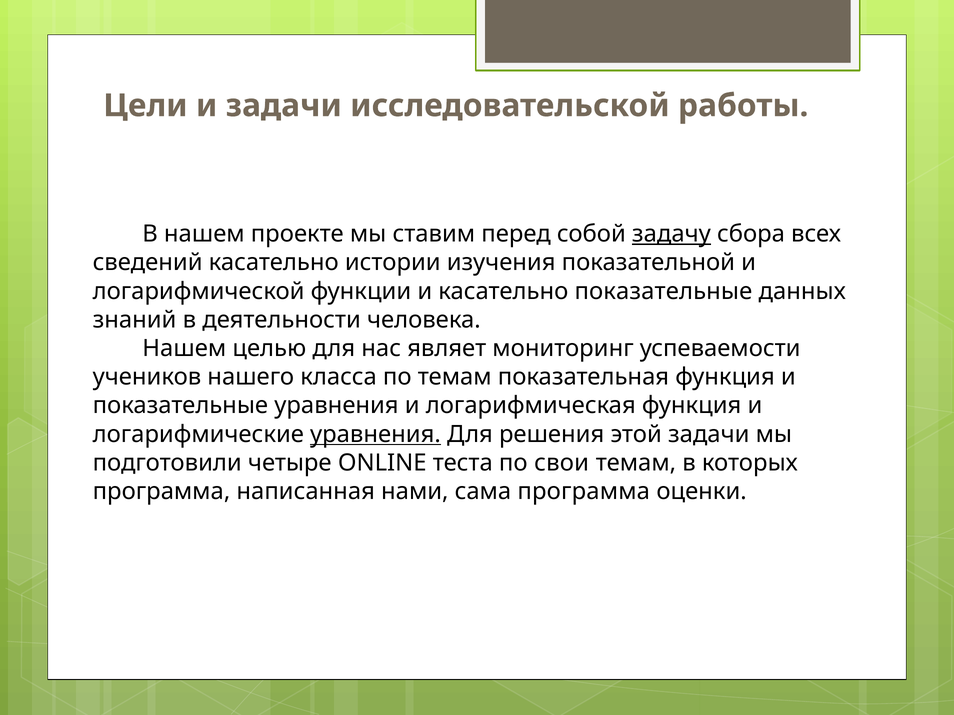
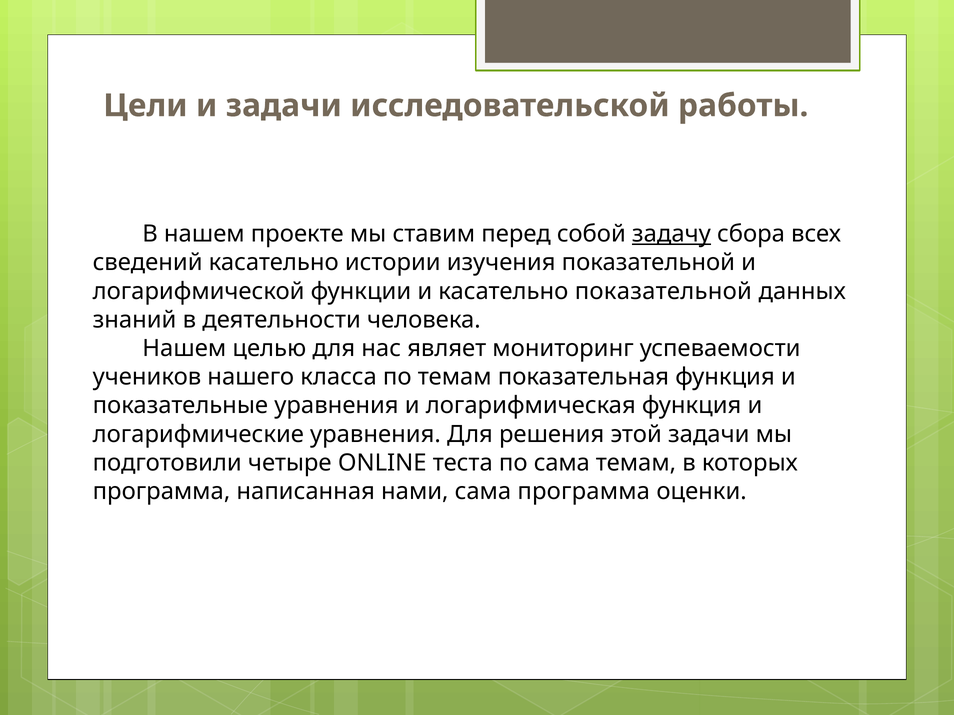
касательно показательные: показательные -> показательной (663, 291)
уравнения underline: present -> none (375, 435)
по свои: свои -> сама (562, 463)
